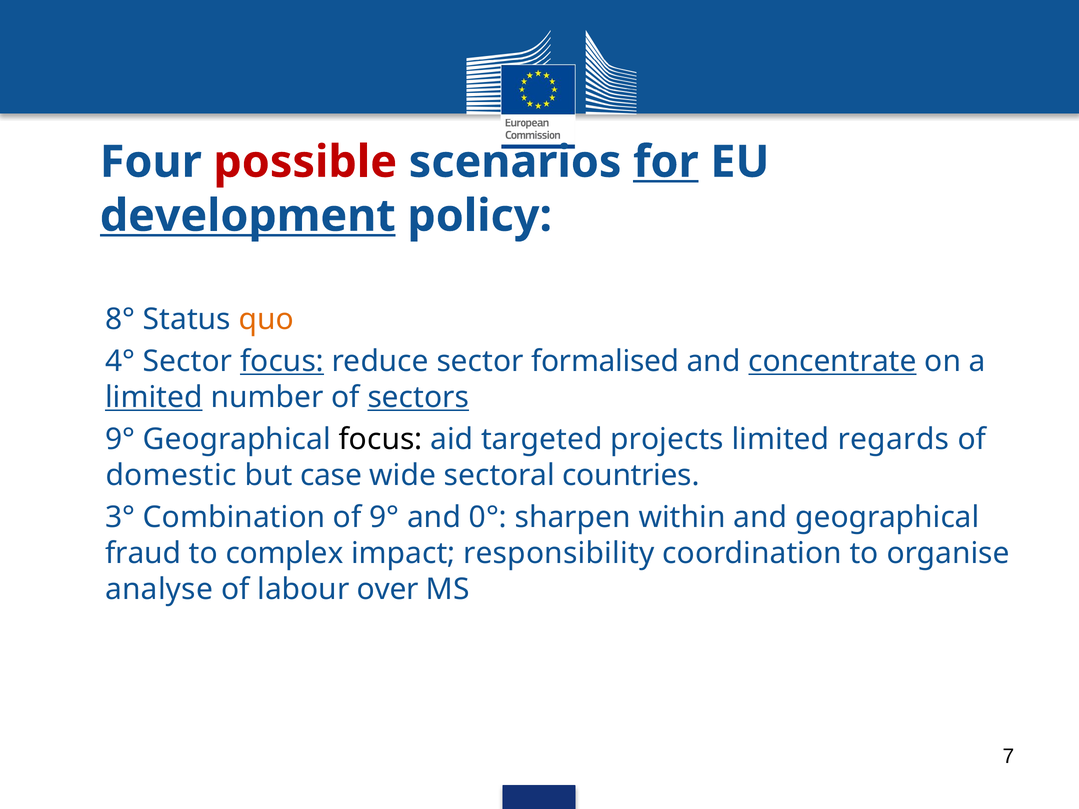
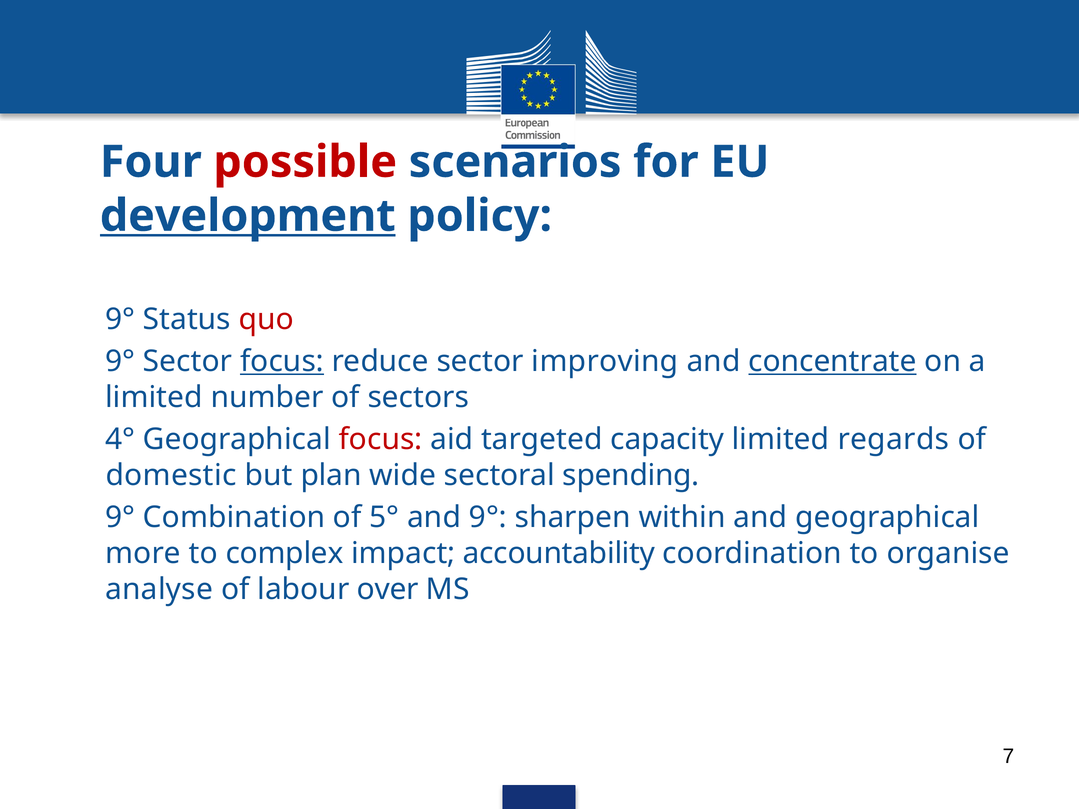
for underline: present -> none (666, 162)
8°: 8° -> 9° (120, 320)
quo colour: orange -> red (266, 320)
4°: 4° -> 9° (120, 362)
formalised: formalised -> improving (605, 362)
limited underline: present -> none (154, 398)
sectors underline: present -> none (418, 398)
9°: 9° -> 4° (120, 440)
focus colour: black -> red (381, 440)
projects: projects -> capacity (667, 440)
case: case -> plan (331, 475)
countries: countries -> spending (631, 475)
3°: 3° -> 9° (120, 517)
of 9°: 9° -> 5° (384, 517)
and 0°: 0° -> 9° (488, 517)
fraud: fraud -> more (143, 553)
responsibility: responsibility -> accountability (559, 553)
